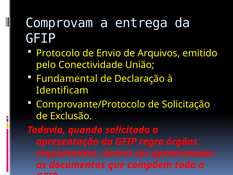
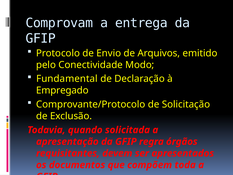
União: União -> Modo (140, 65)
Identificam: Identificam -> Empregado (62, 90)
